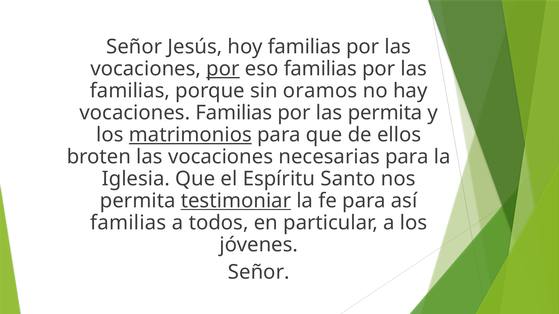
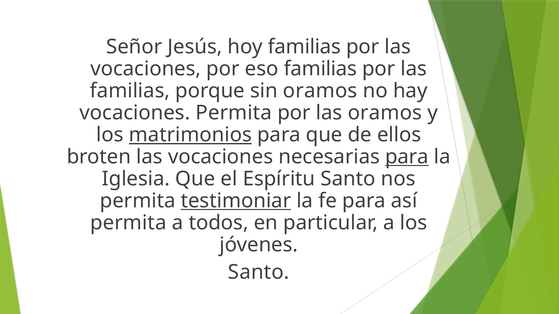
por underline: present -> none (223, 69)
vocaciones Familias: Familias -> Permita (234, 113)
las permita: permita -> oramos (385, 113)
para underline: none -> present (407, 157)
familias: familias -> permita (128, 223)
Señor: Señor -> Santo (259, 272)
